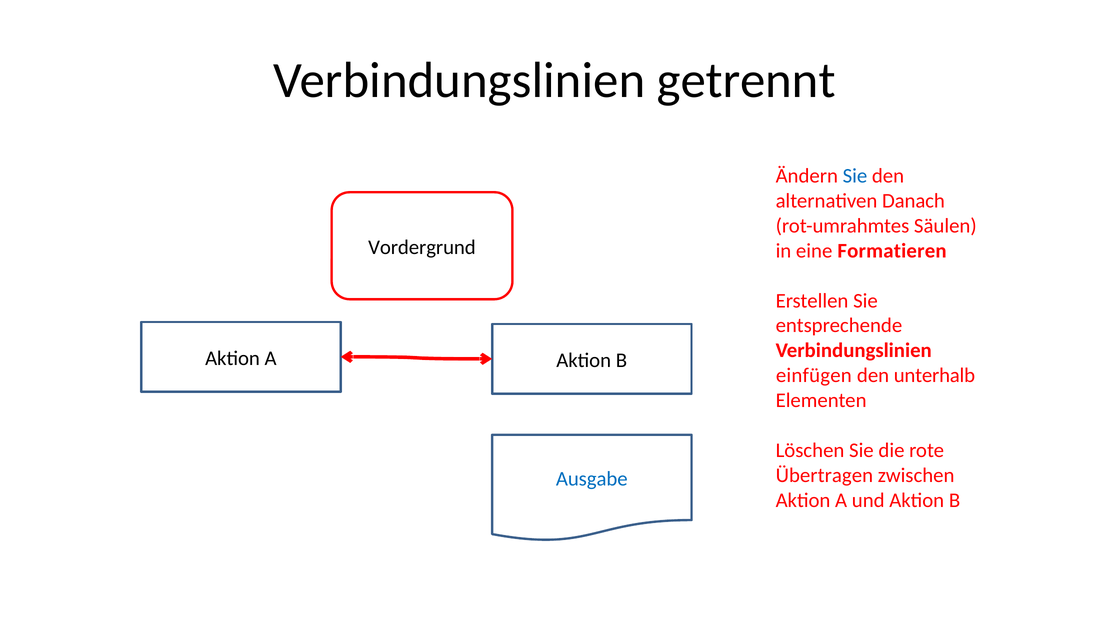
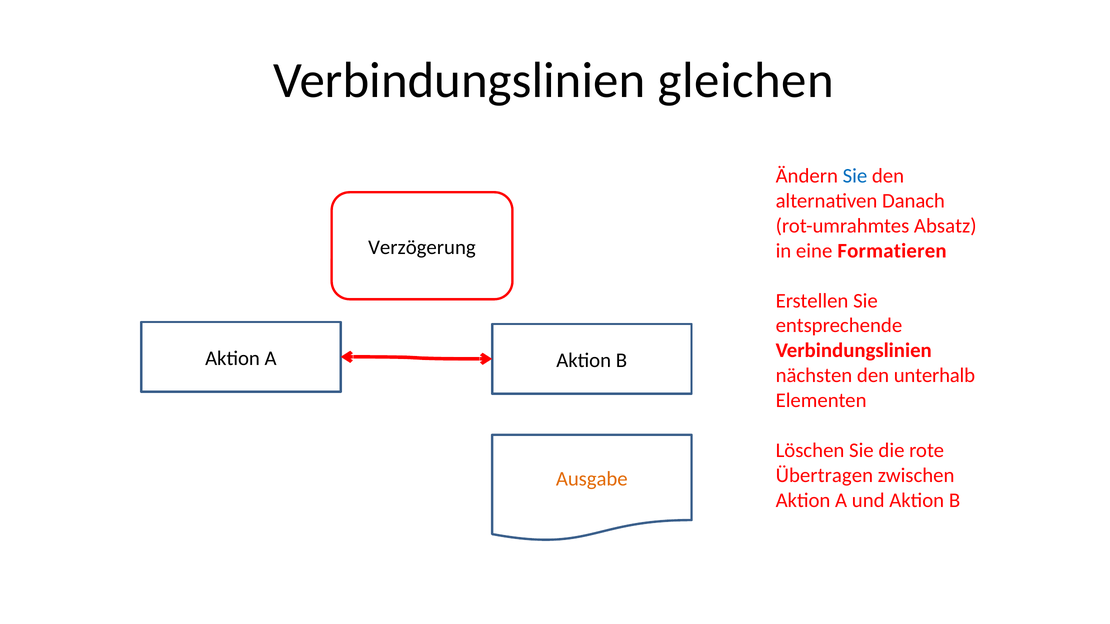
getrennt: getrennt -> gleichen (746, 81)
Säulen: Säulen -> Absatz (945, 226)
Vordergrund: Vordergrund -> Verzögerung (422, 247)
einfügen: einfügen -> nächsten (814, 376)
Ausgabe colour: blue -> orange (592, 479)
